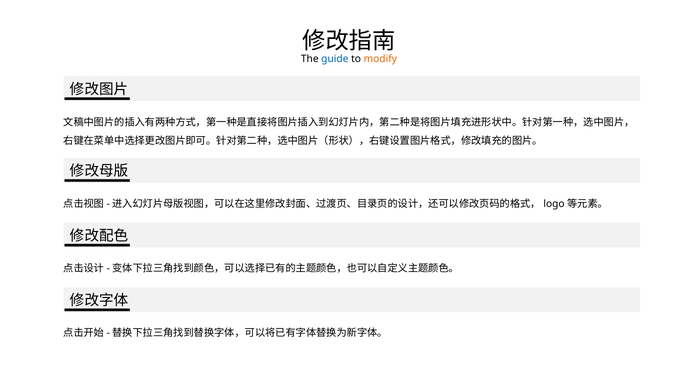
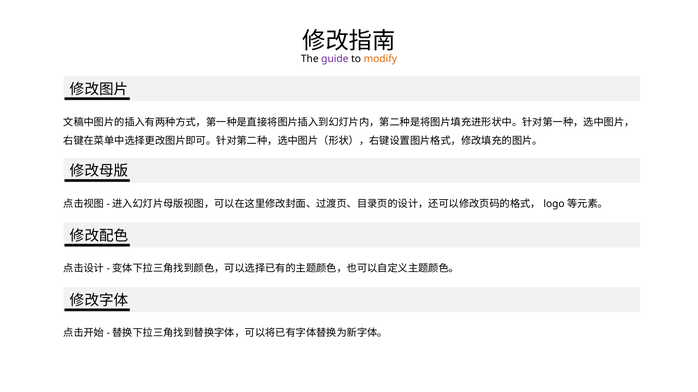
guide colour: blue -> purple (335, 59)
